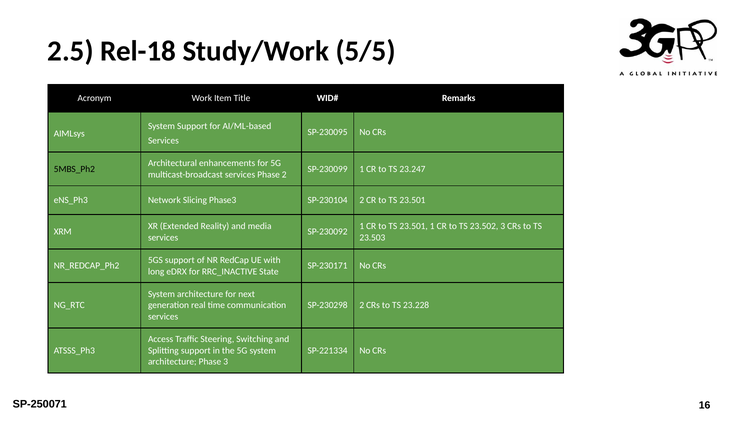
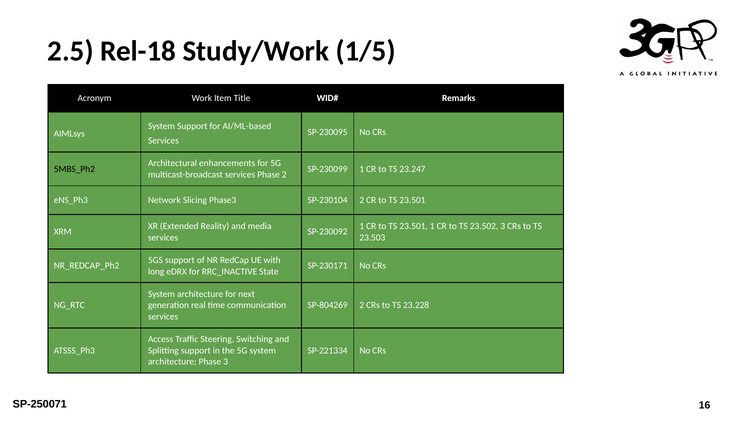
5/5: 5/5 -> 1/5 (366, 51)
SP-230298: SP-230298 -> SP-804269 (328, 305)
